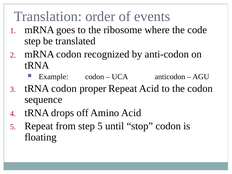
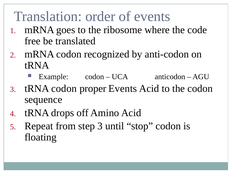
step: step -> free (33, 41)
proper Repeat: Repeat -> Events (123, 88)
step 5: 5 -> 3 (100, 126)
